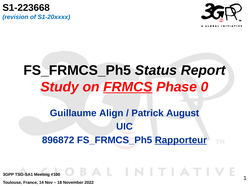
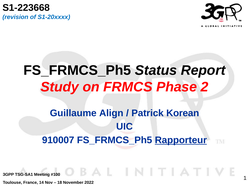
FRMCS underline: present -> none (128, 87)
0: 0 -> 2 (205, 87)
August: August -> Korean (183, 114)
896872: 896872 -> 910007 (58, 141)
